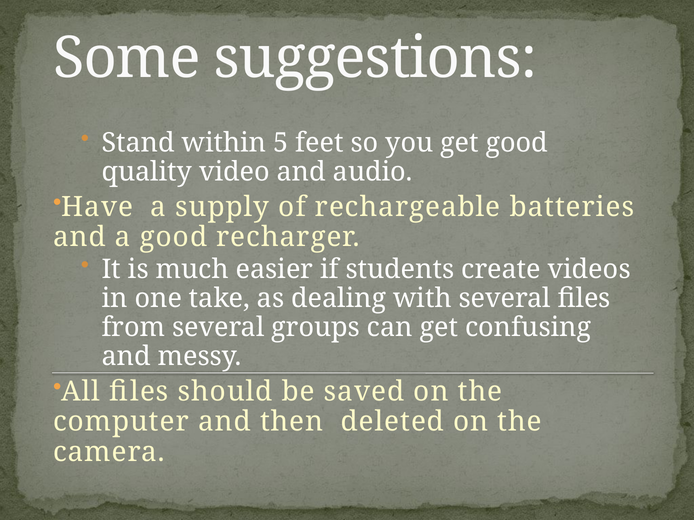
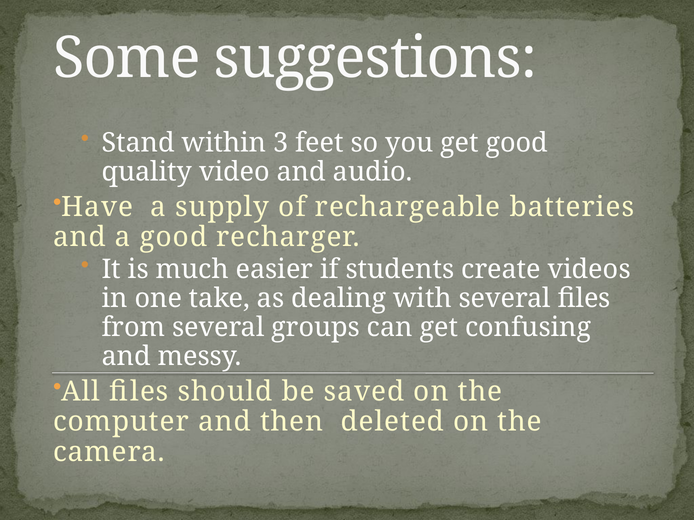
5: 5 -> 3 (281, 143)
